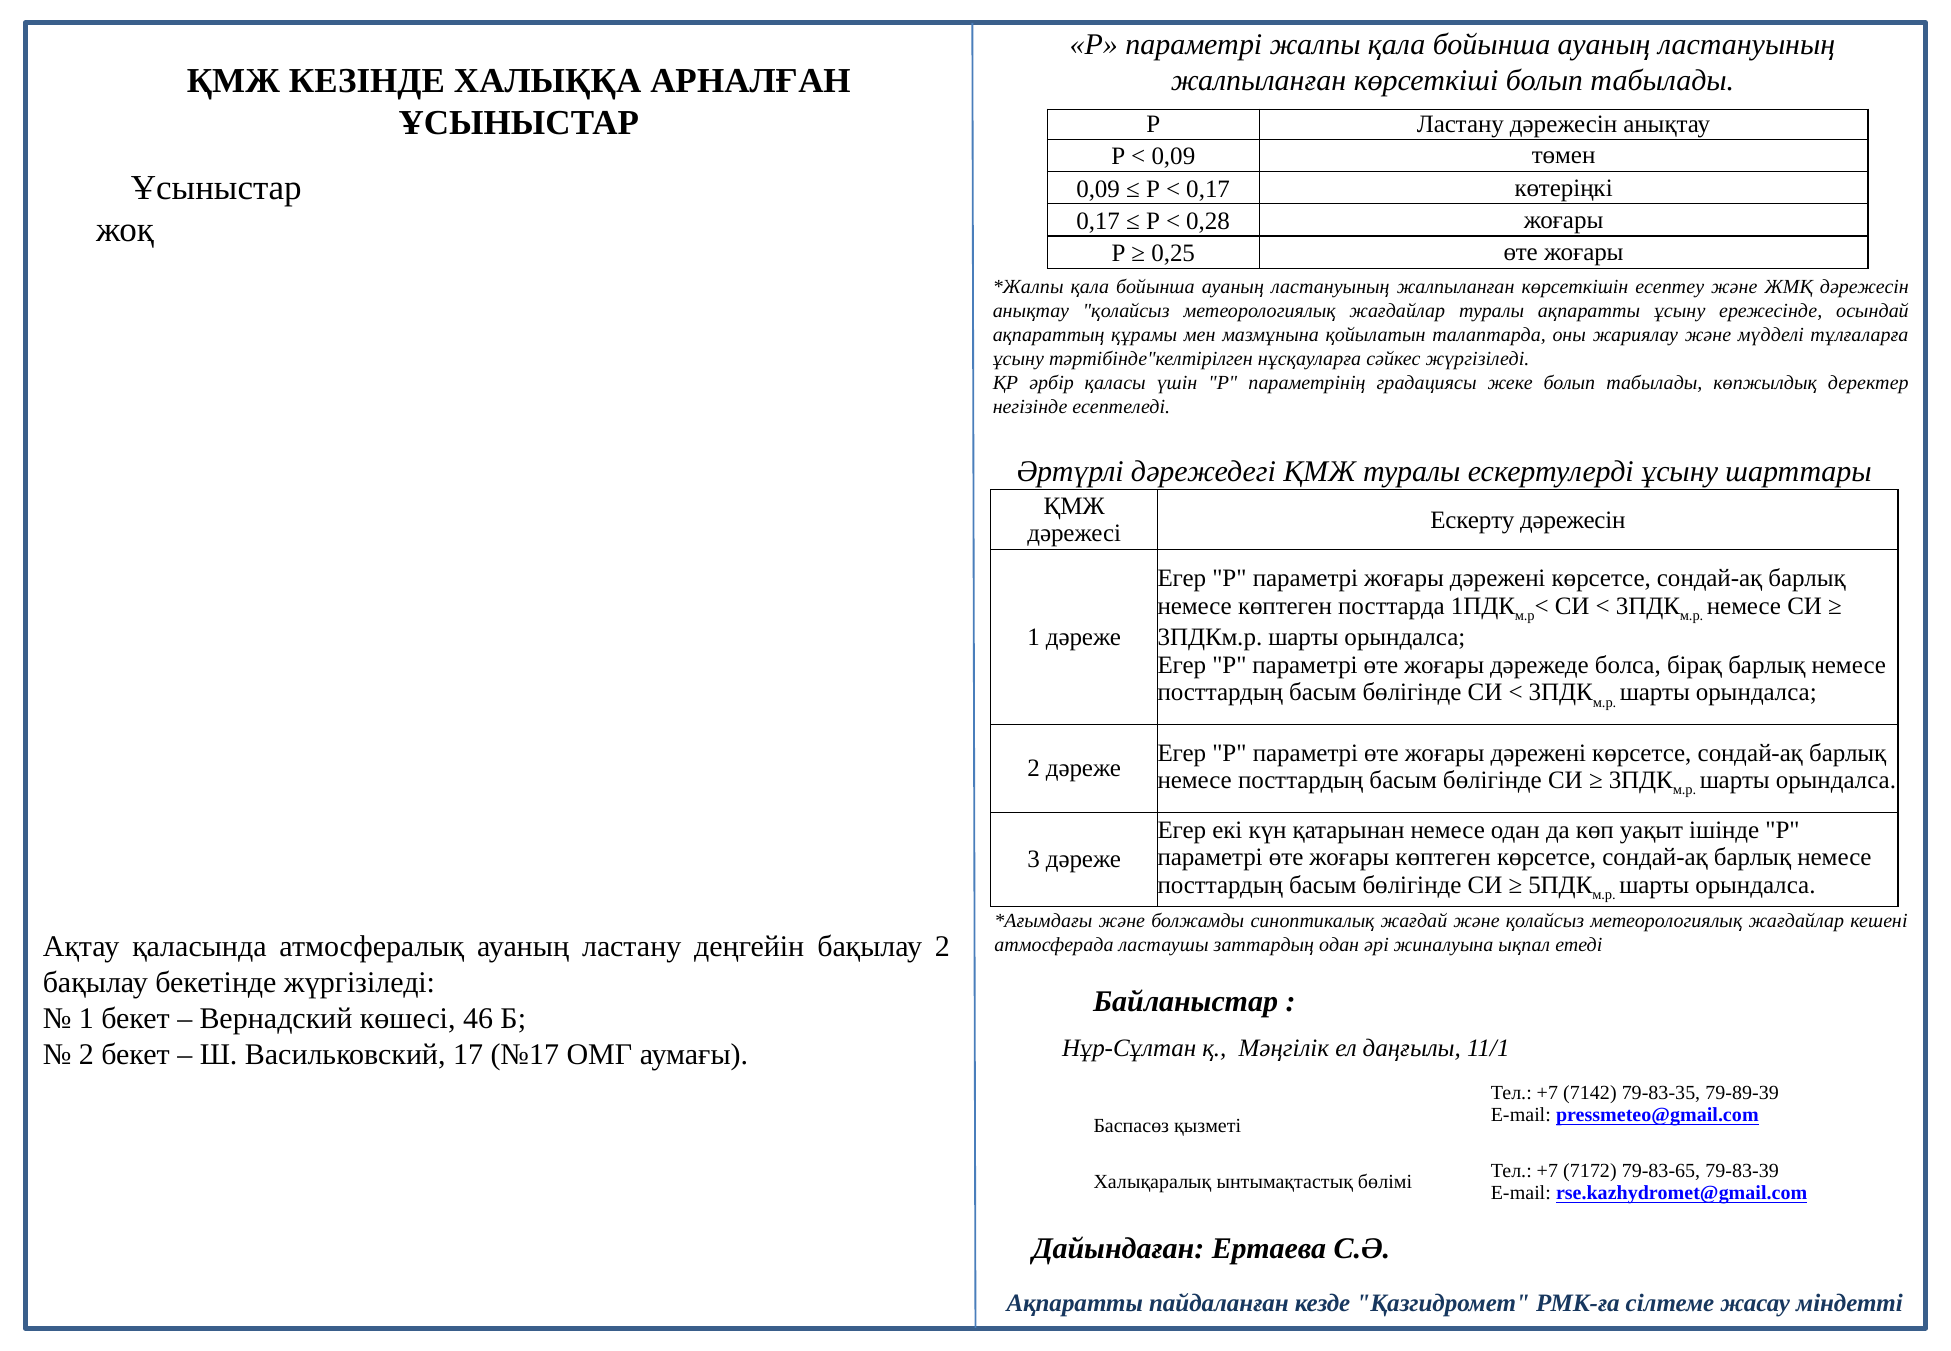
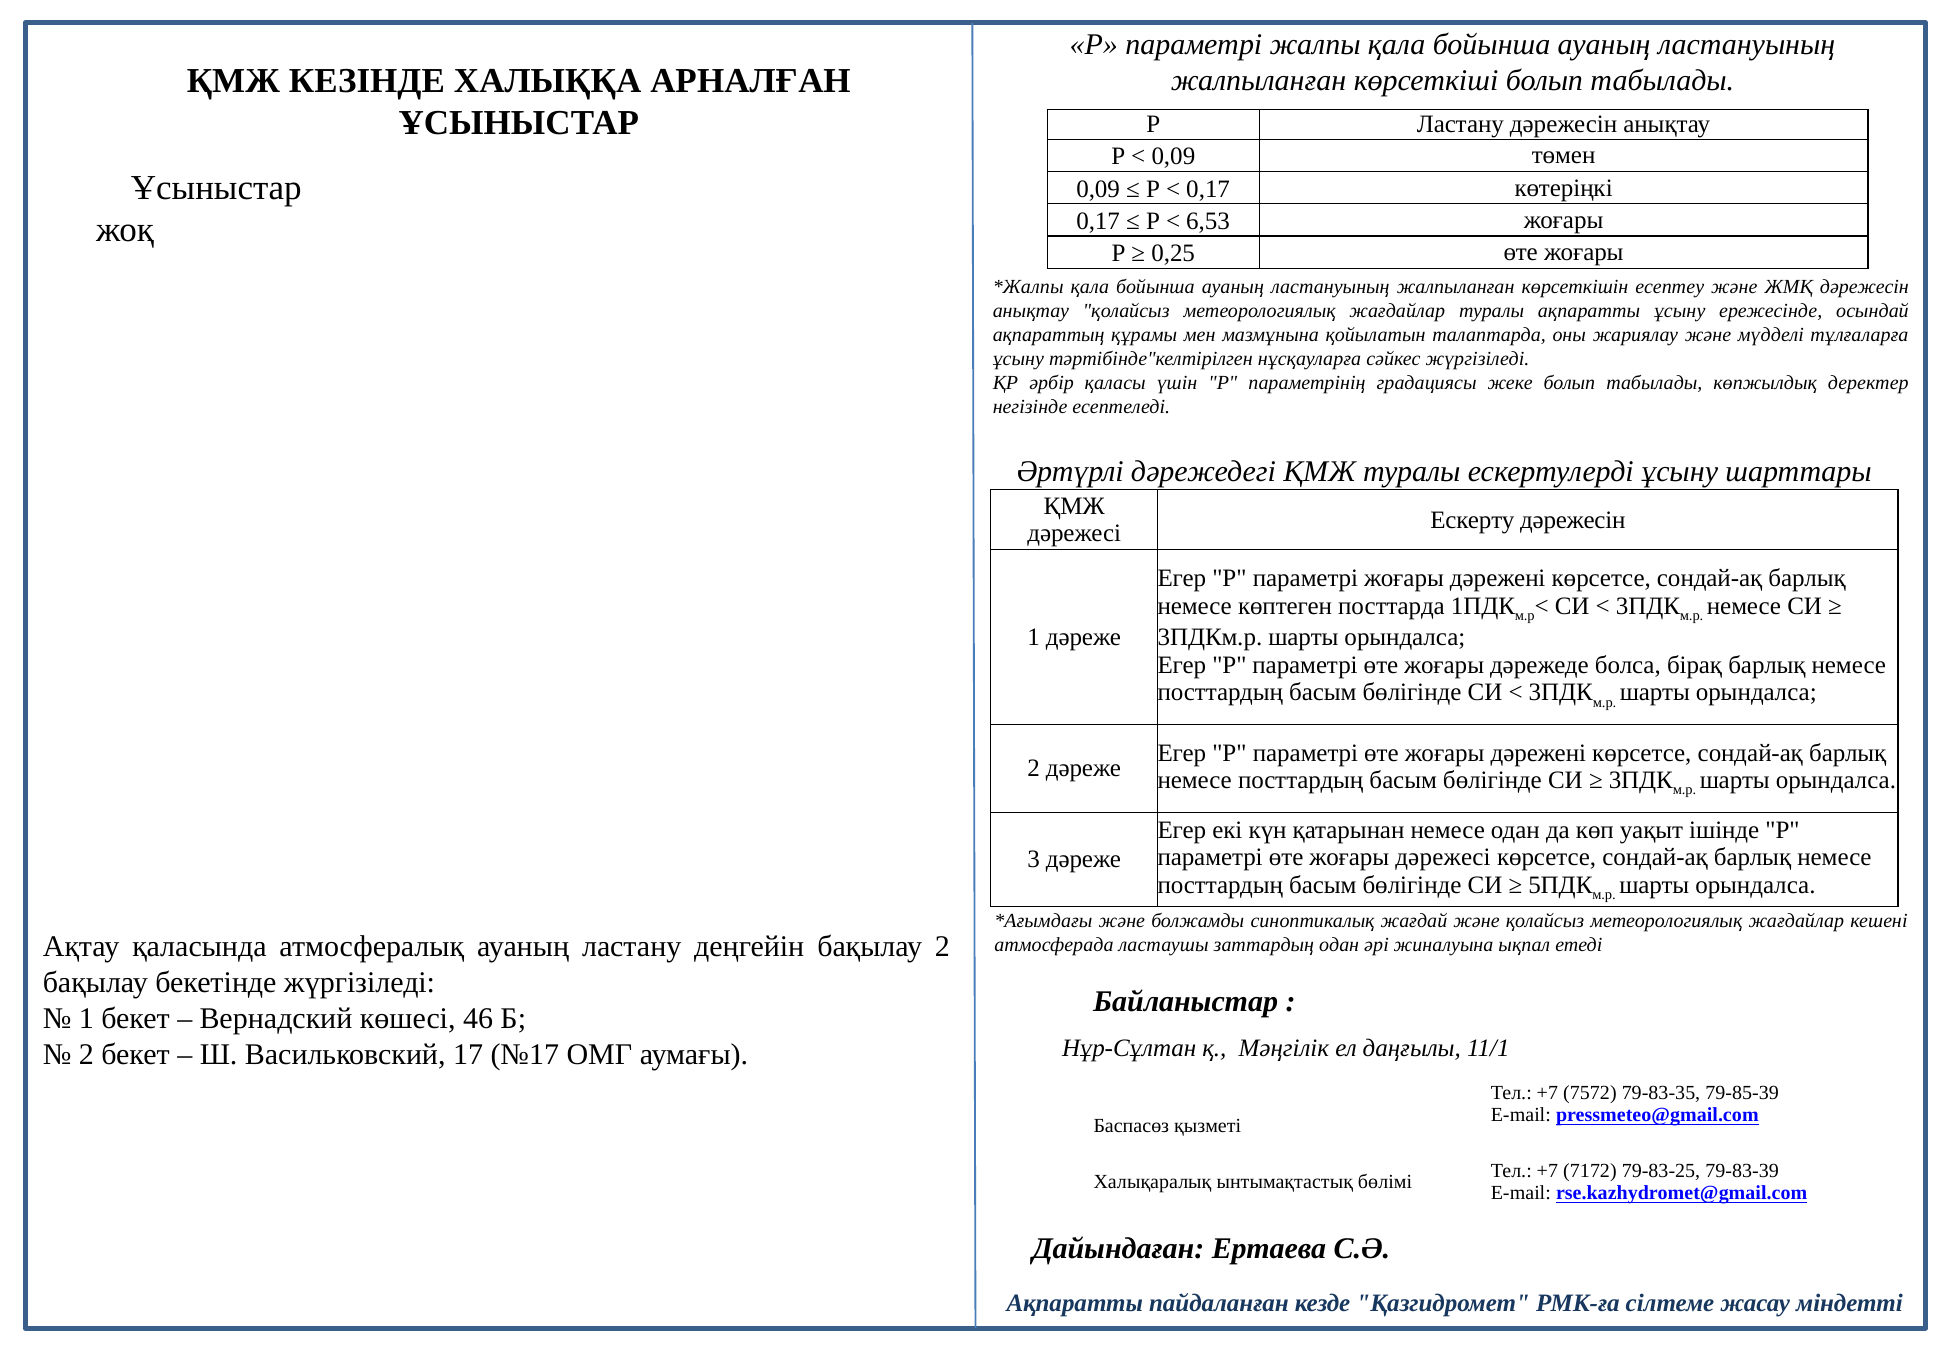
0,28: 0,28 -> 6,53 (1208, 221)
жоғары көптеген: көптеген -> дәрежесі (1443, 857)
7142: 7142 -> 7572 (1590, 1093)
79-89-39: 79-89-39 -> 79-85-39 (1742, 1093)
79-83-65: 79-83-65 -> 79-83-25 (1661, 1171)
